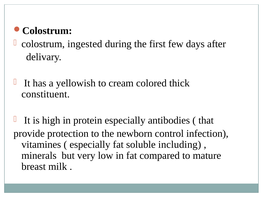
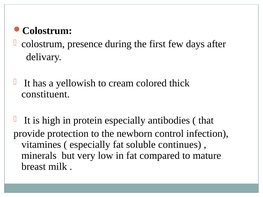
ingested: ingested -> presence (85, 44)
including: including -> continues (180, 145)
